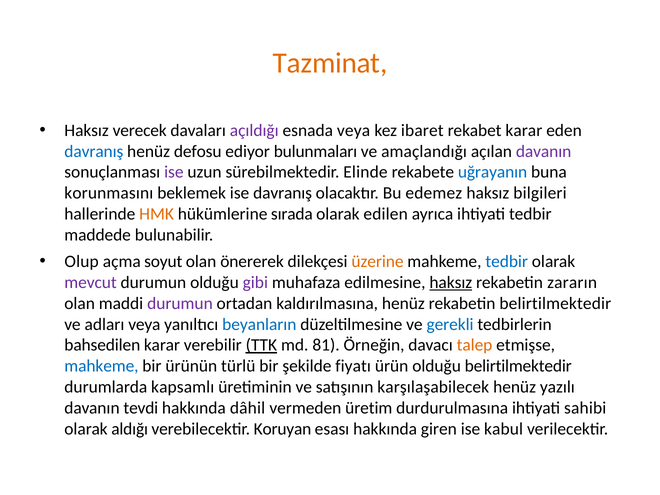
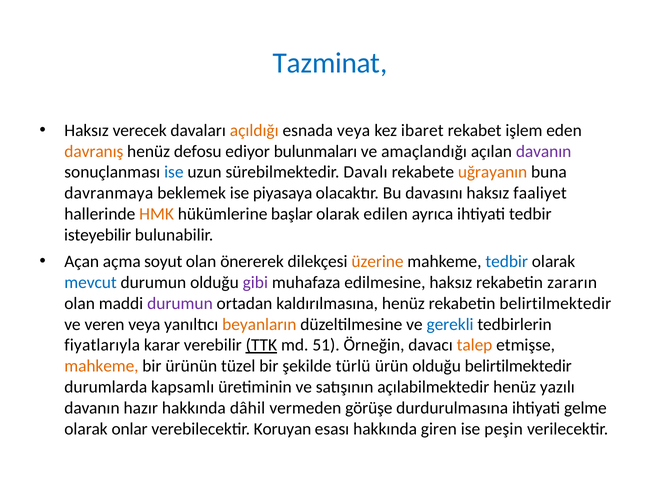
Tazminat colour: orange -> blue (330, 63)
açıldığı colour: purple -> orange (254, 130)
rekabet karar: karar -> işlem (524, 130)
davranış colour: blue -> orange (94, 151)
ise colour: purple -> blue (174, 172)
Elinde: Elinde -> Davalı (365, 172)
uğrayanın colour: blue -> orange (493, 172)
korunmasını: korunmasını -> davranmaya (109, 193)
ise davranış: davranış -> piyasaya (283, 193)
edemez: edemez -> davasını (434, 193)
bilgileri: bilgileri -> faaliyet (540, 193)
sırada: sırada -> başlar (292, 214)
maddede: maddede -> isteyebilir (98, 235)
Olup: Olup -> Açan (82, 262)
mevcut colour: purple -> blue (91, 283)
haksız underline: present -> none (451, 283)
adları: adları -> veren (105, 324)
beyanların colour: blue -> orange (259, 324)
bahsedilen: bahsedilen -> fiyatlarıyla (102, 345)
81: 81 -> 51 (326, 345)
mahkeme colour: blue -> orange (101, 366)
türlü: türlü -> tüzel (238, 366)
fiyatı: fiyatı -> türlü (353, 366)
karşılaşabilecek: karşılaşabilecek -> açılabilmektedir (433, 387)
tevdi: tevdi -> hazır (141, 408)
üretim: üretim -> görüşe (369, 408)
sahibi: sahibi -> gelme (585, 408)
aldığı: aldığı -> onlar (130, 429)
kabul: kabul -> peşin (504, 429)
